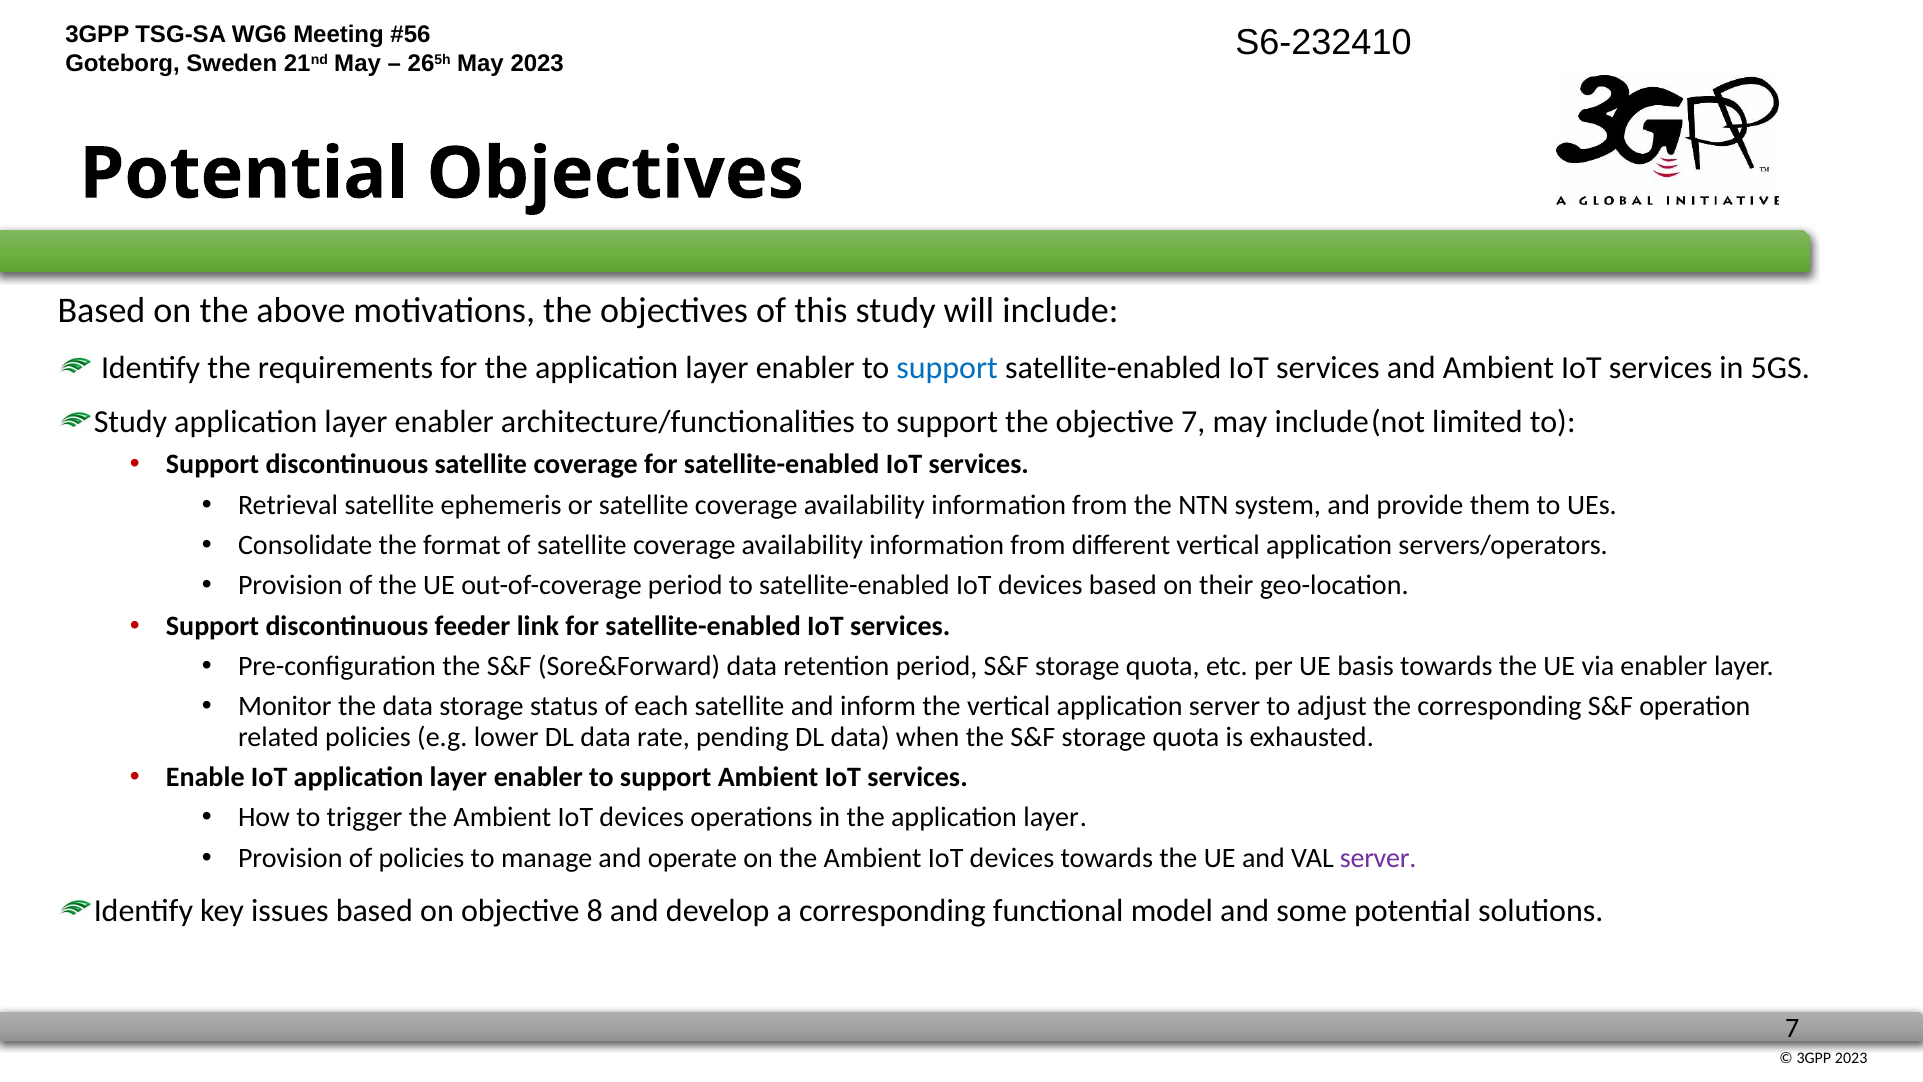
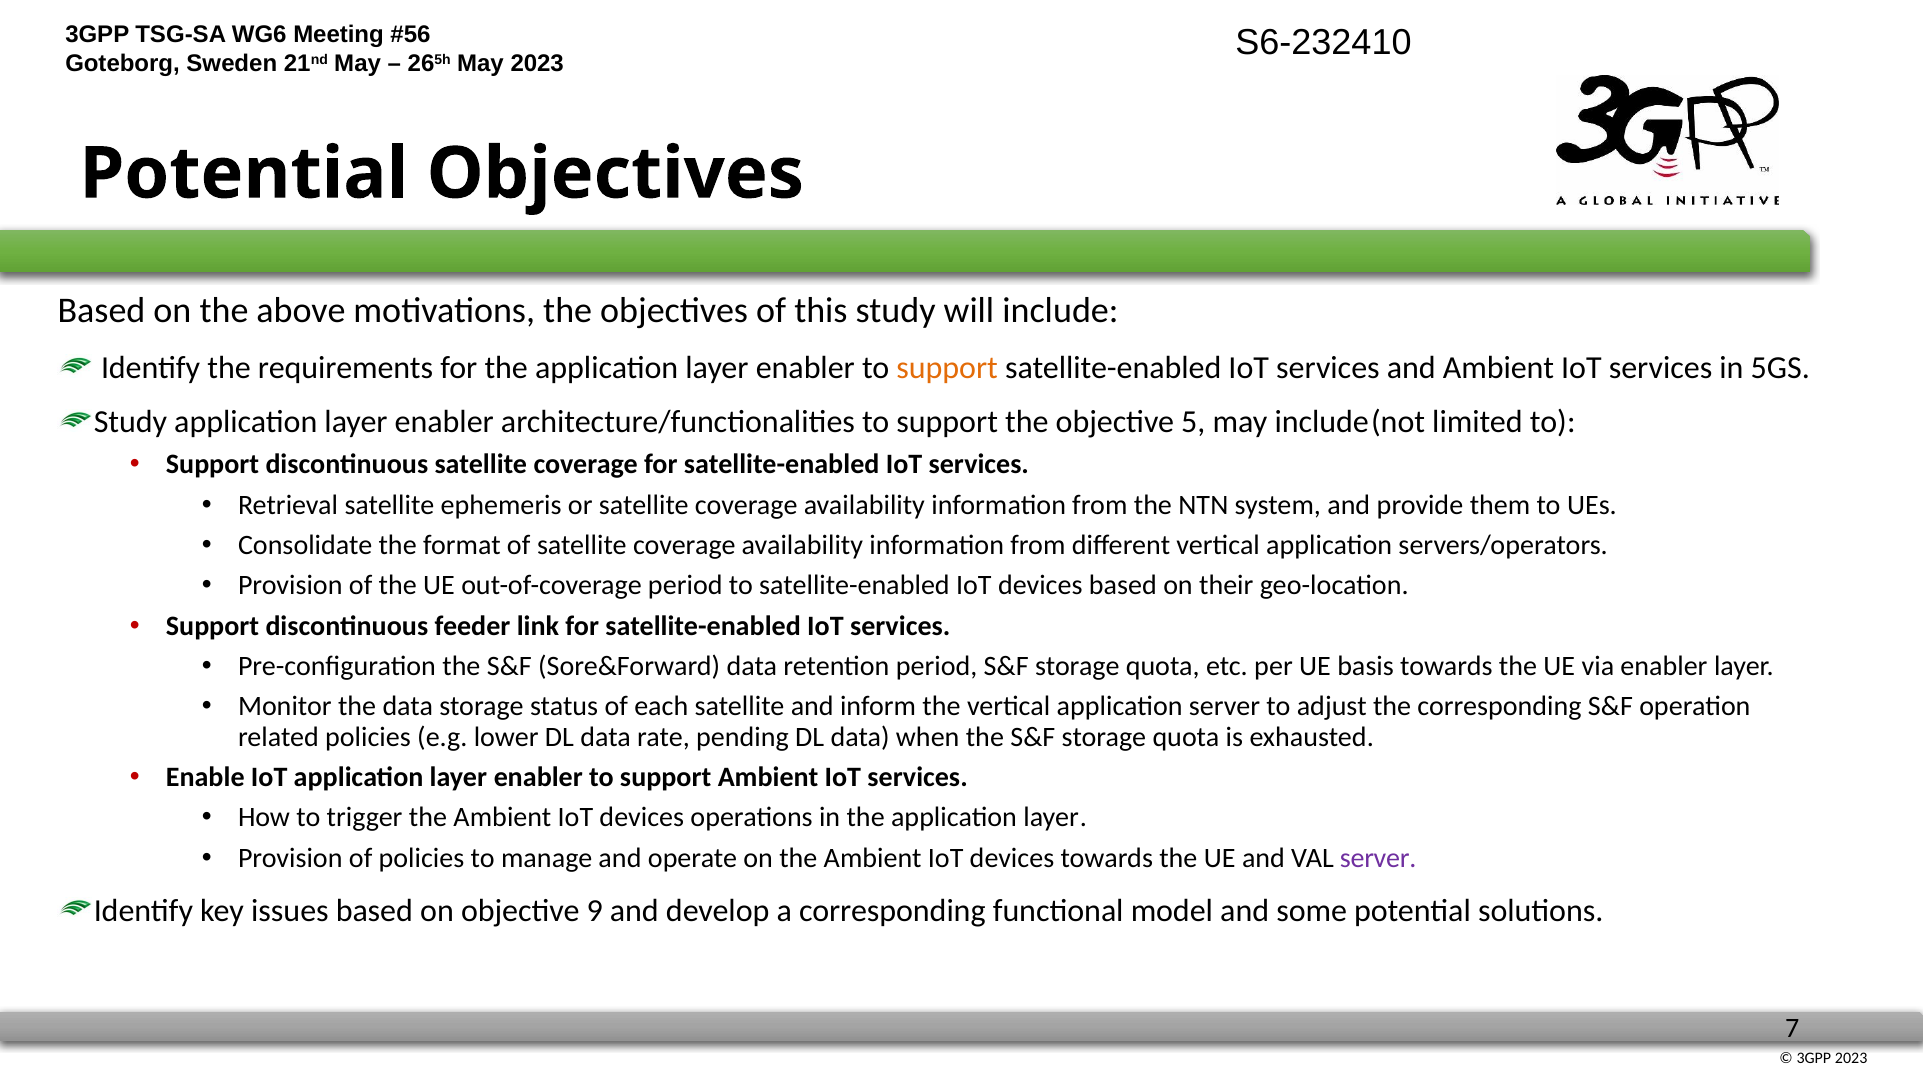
support colour: blue -> orange (947, 367)
objective 7: 7 -> 5 (1193, 422)
8: 8 -> 9 (595, 910)
